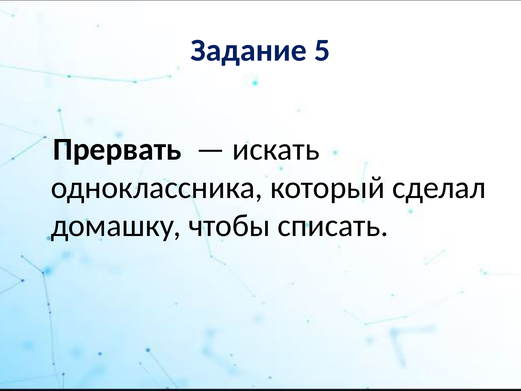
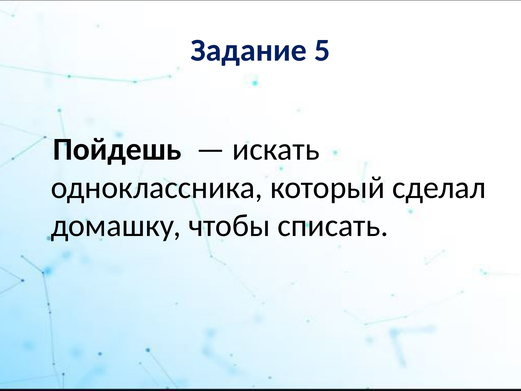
Прервать: Прервать -> Пойдешь (117, 149)
